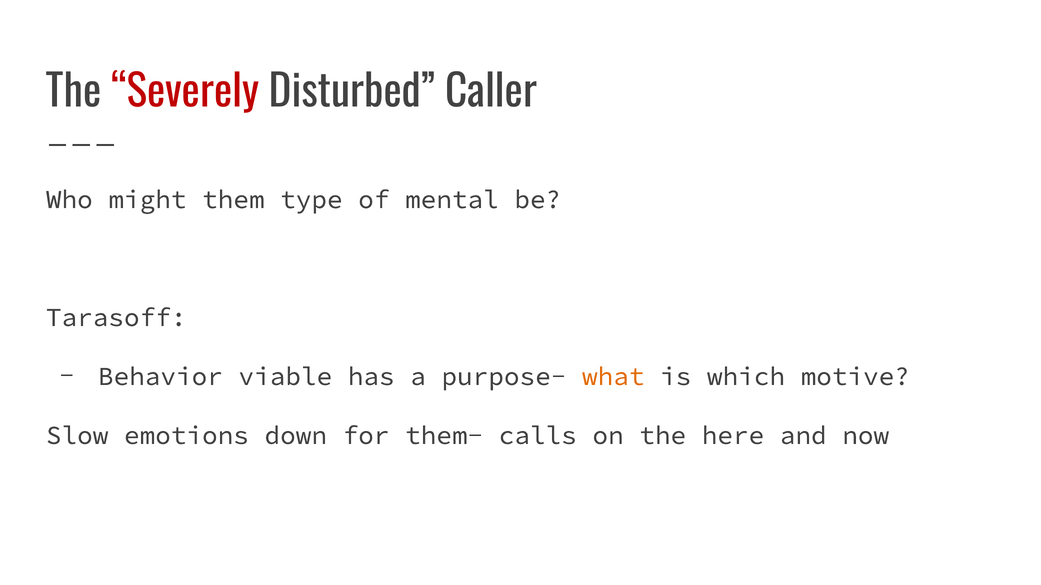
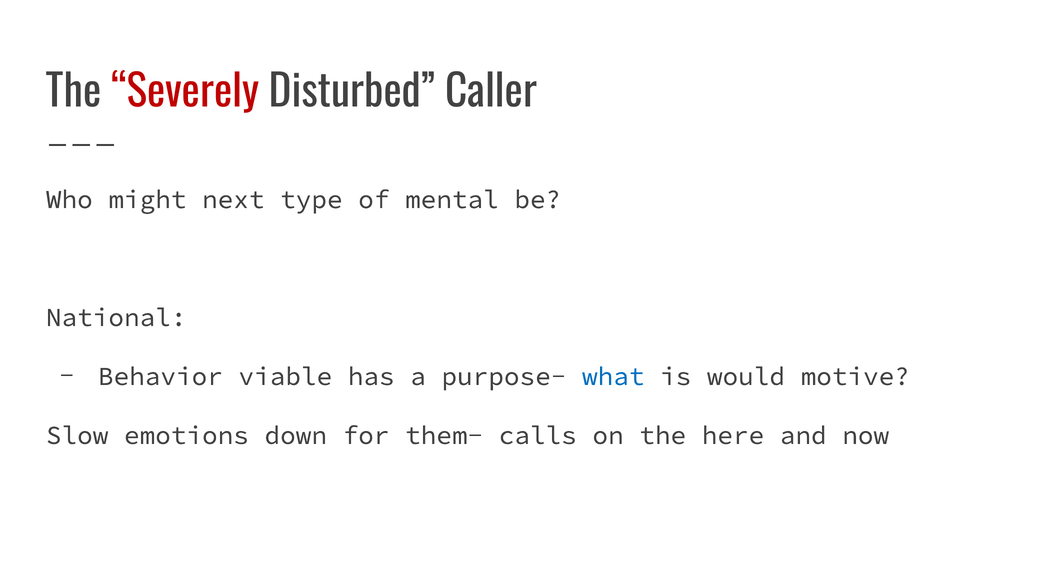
them: them -> next (233, 200)
Tarasoff: Tarasoff -> National (116, 318)
what colour: orange -> blue (613, 377)
which: which -> would (746, 377)
